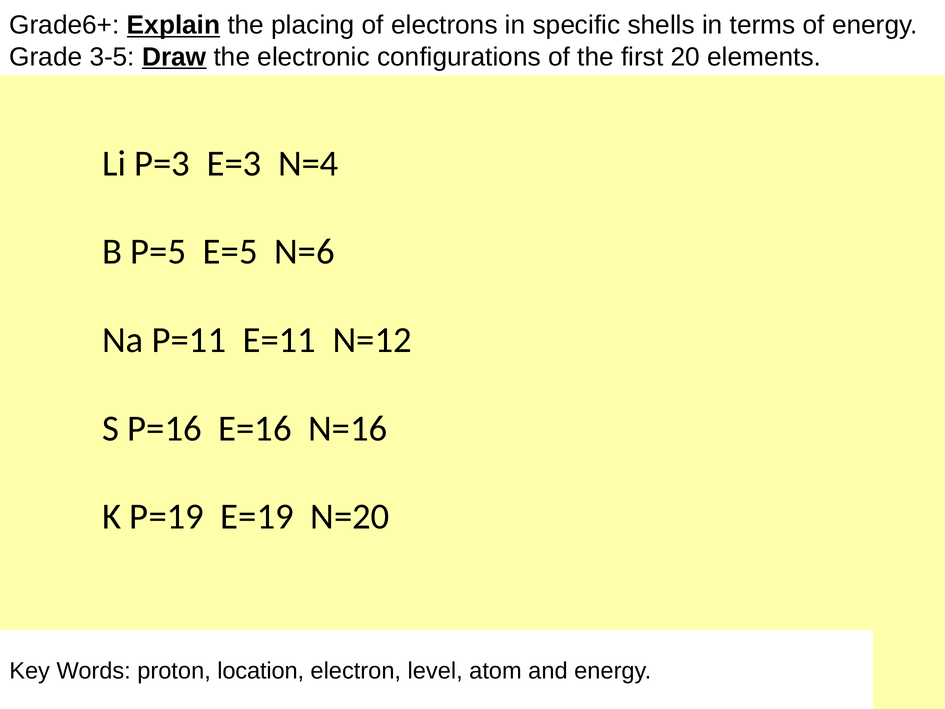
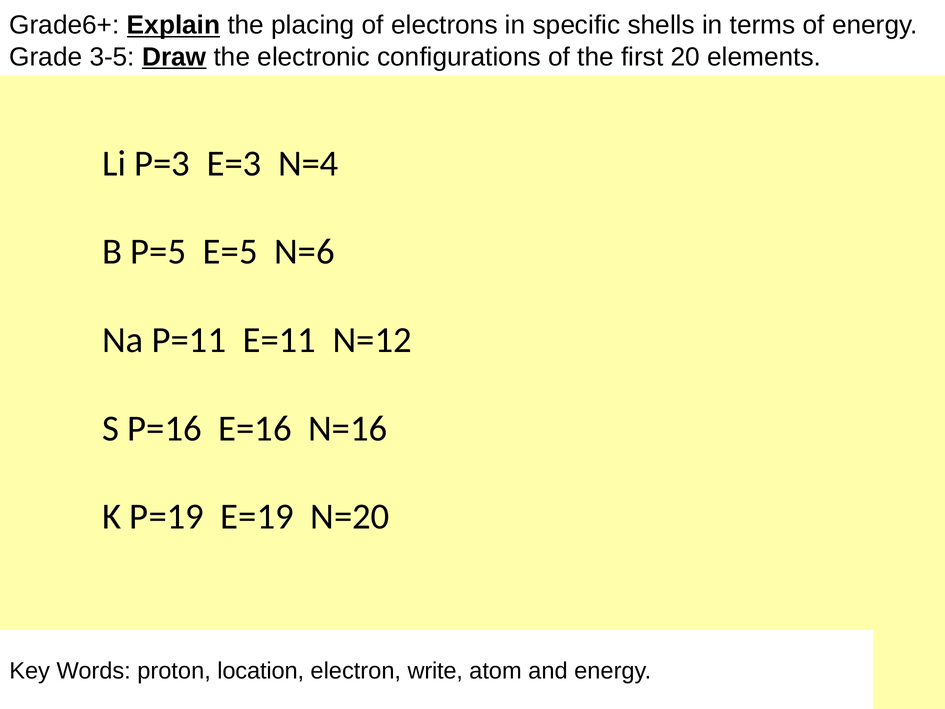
level: level -> write (435, 671)
